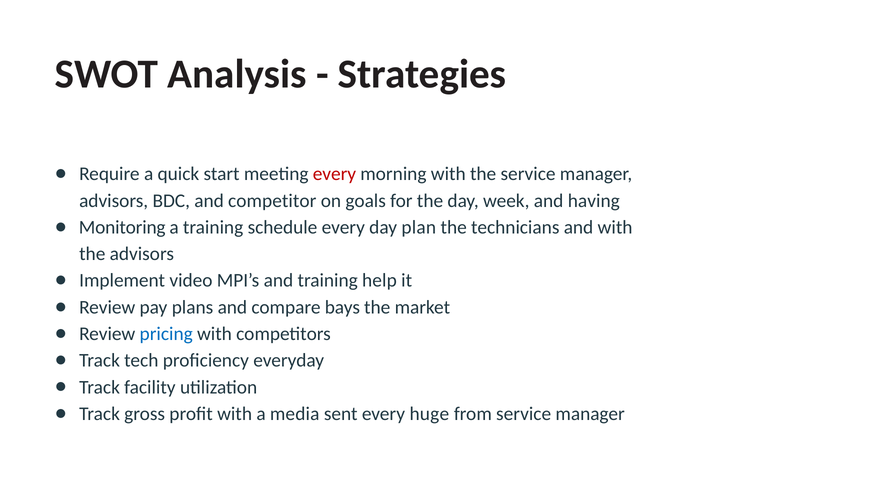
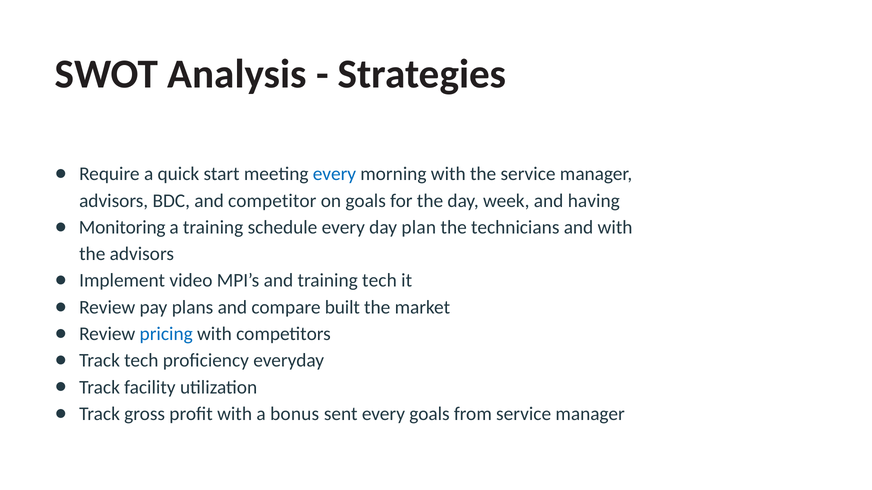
every colour: red -> blue (334, 174)
training help: help -> tech (379, 281)
bays: bays -> built (342, 308)
media: media -> bonus (295, 414)
every huge: huge -> goals (429, 414)
